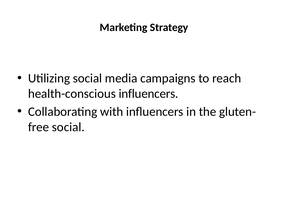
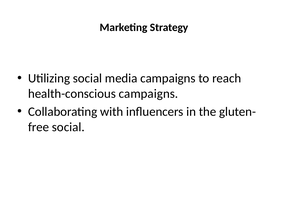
health-conscious influencers: influencers -> campaigns (148, 94)
